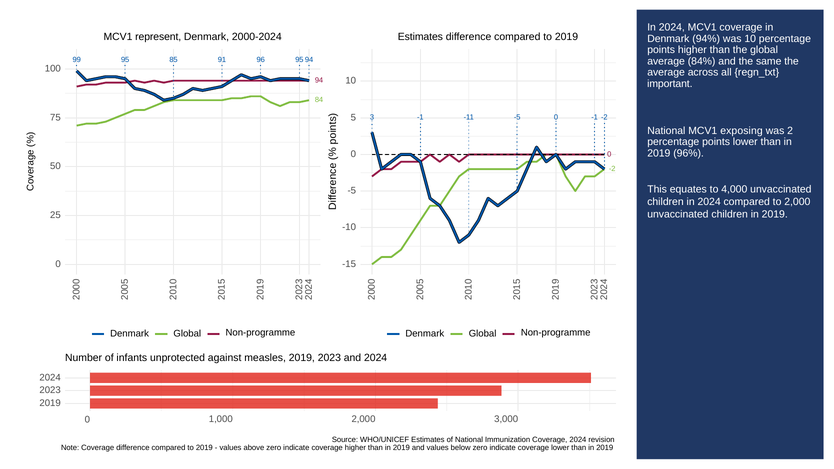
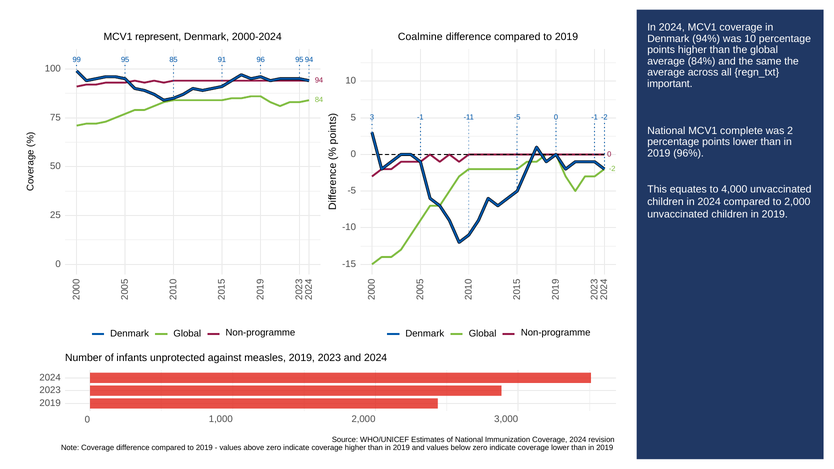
Estimates: Estimates -> Coalmine (420, 37)
exposing: exposing -> complete (742, 131)
